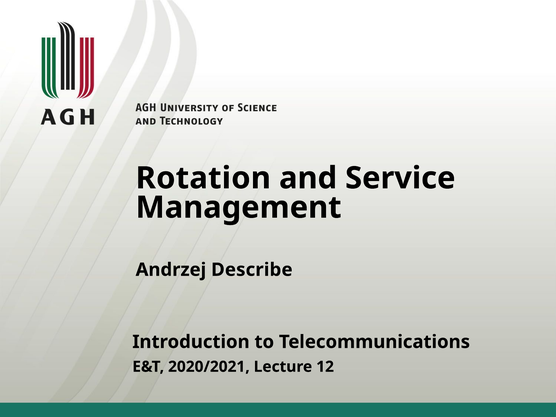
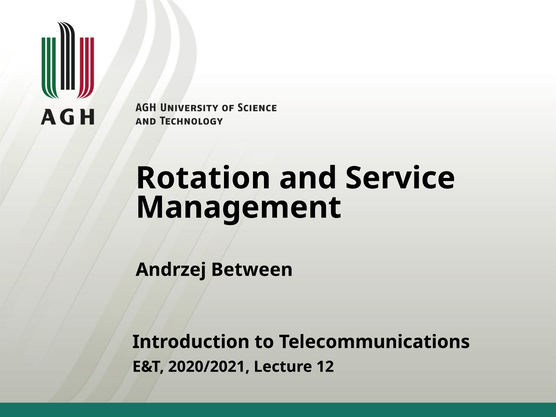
Describe: Describe -> Between (252, 270)
